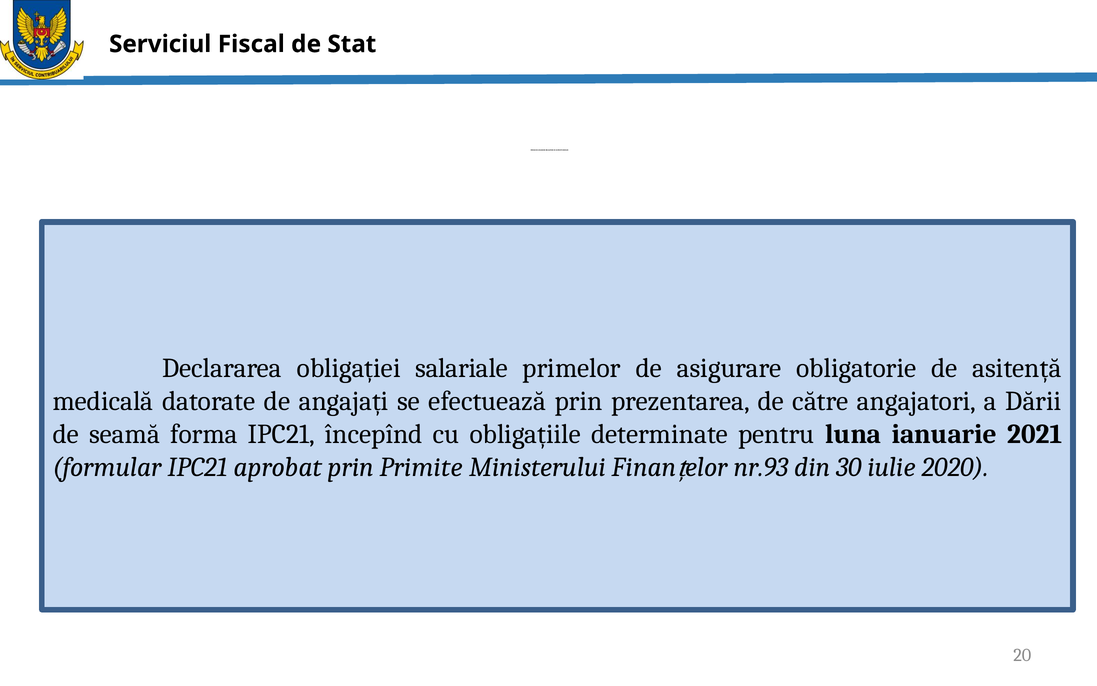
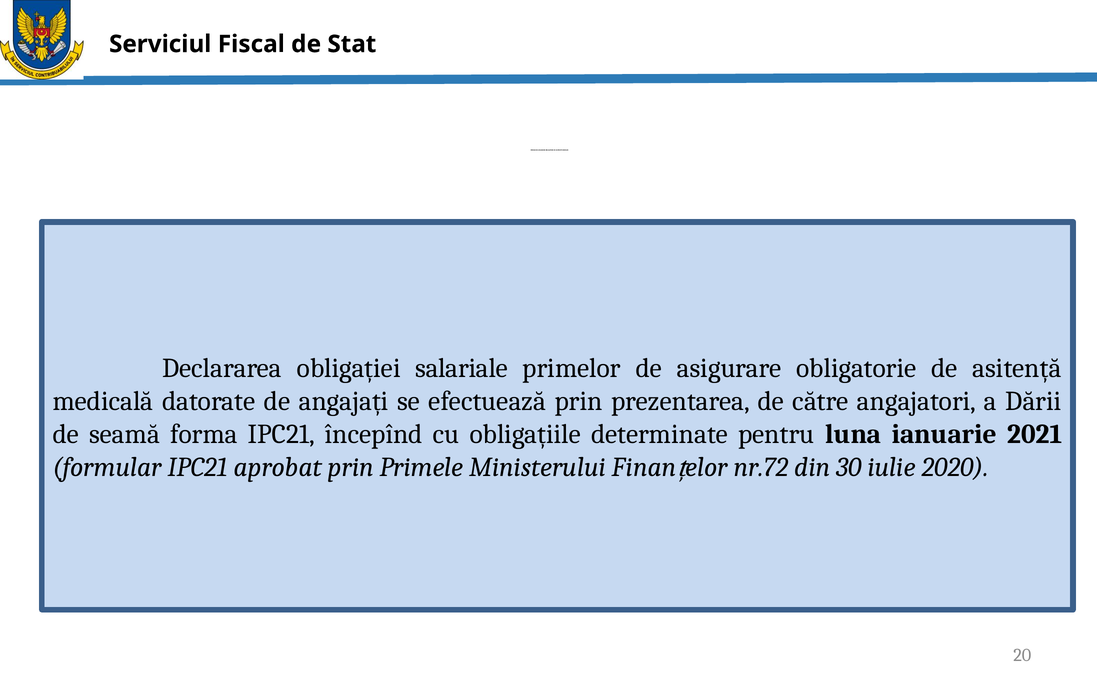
prin Primite: Primite -> Primele (422, 467)
nr.93: nr.93 -> nr.72 (761, 467)
